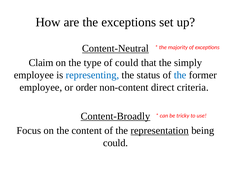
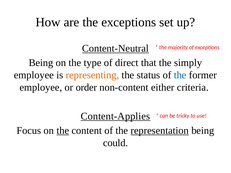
Claim: Claim -> Being (41, 63)
of could: could -> direct (127, 63)
representing colour: blue -> orange (92, 75)
direct: direct -> either (163, 88)
Content-Broadly: Content-Broadly -> Content-Applies (115, 116)
the underline: none -> present (63, 131)
